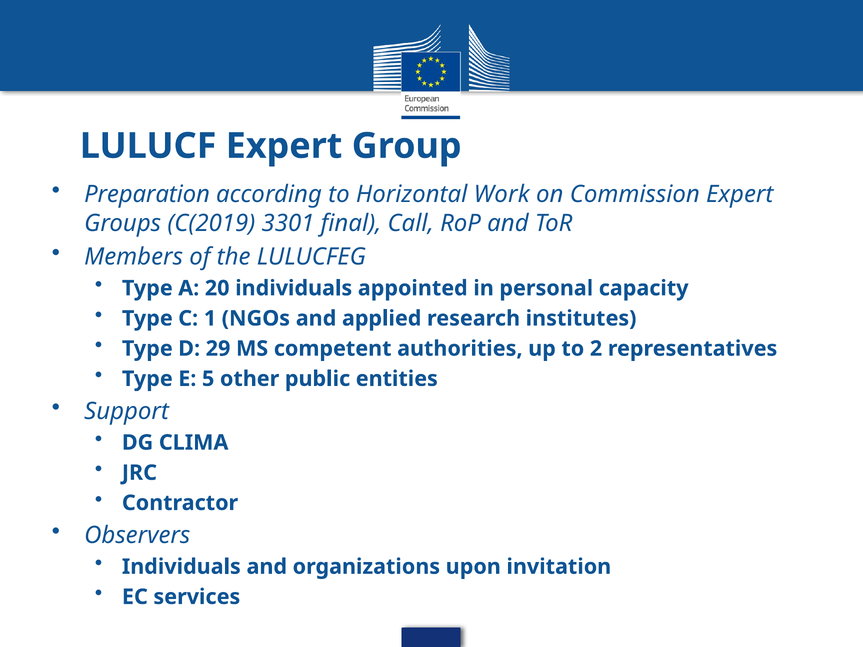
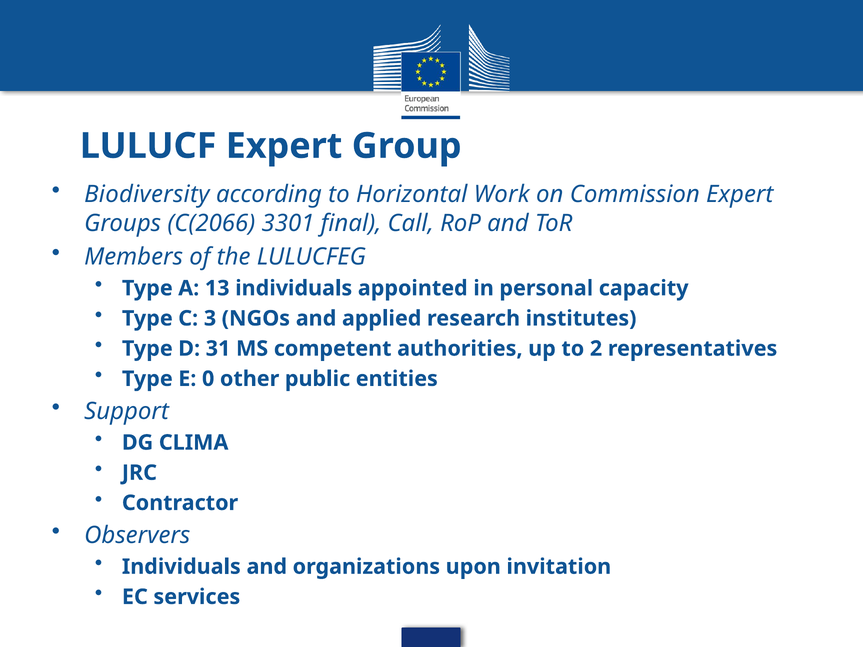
Preparation: Preparation -> Biodiversity (147, 195)
C(2019: C(2019 -> C(2066 (211, 223)
20: 20 -> 13 (217, 288)
1: 1 -> 3 (210, 319)
29: 29 -> 31 (218, 349)
5: 5 -> 0 (208, 379)
